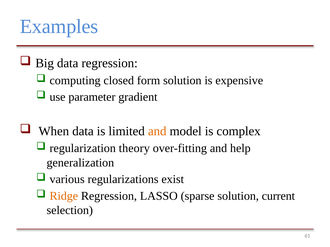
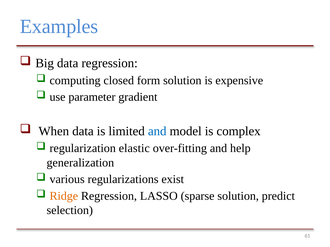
and colour: orange -> blue (157, 131)
theory: theory -> elastic (134, 149)
current: current -> predict (278, 196)
